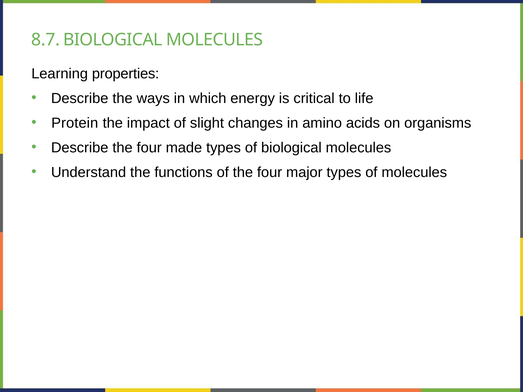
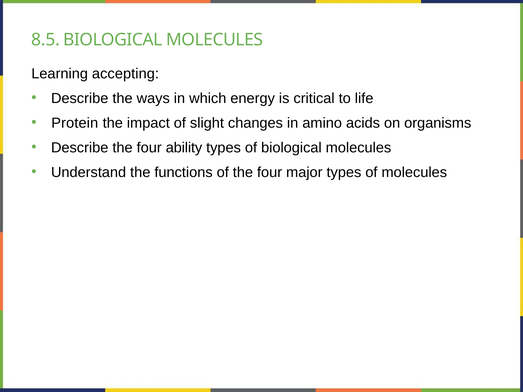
8.7: 8.7 -> 8.5 (45, 40)
properties: properties -> accepting (125, 74)
made: made -> ability (184, 148)
